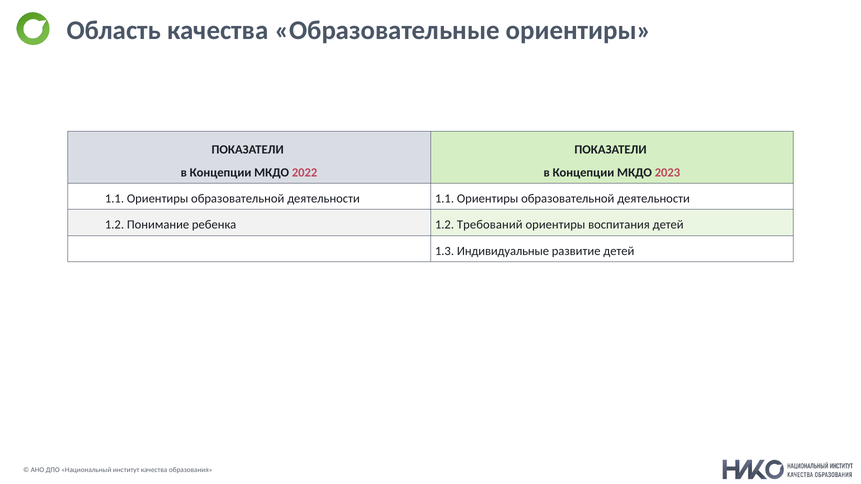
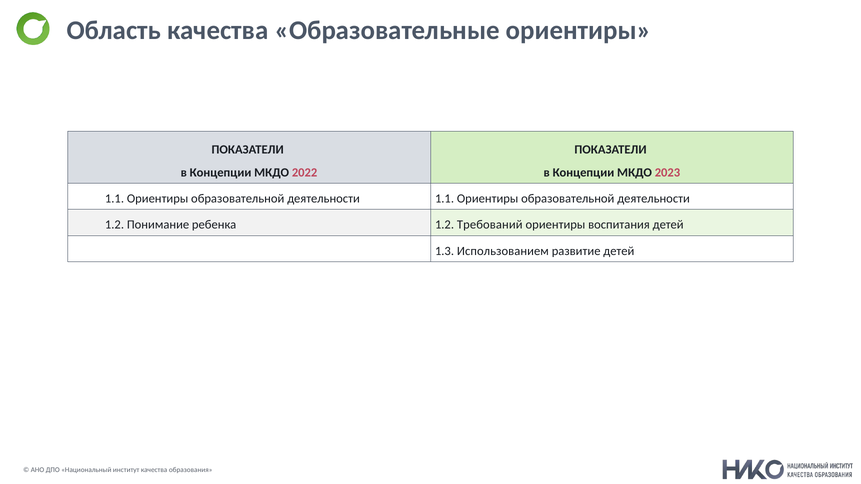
Индивидуальные: Индивидуальные -> Использованием (503, 251)
